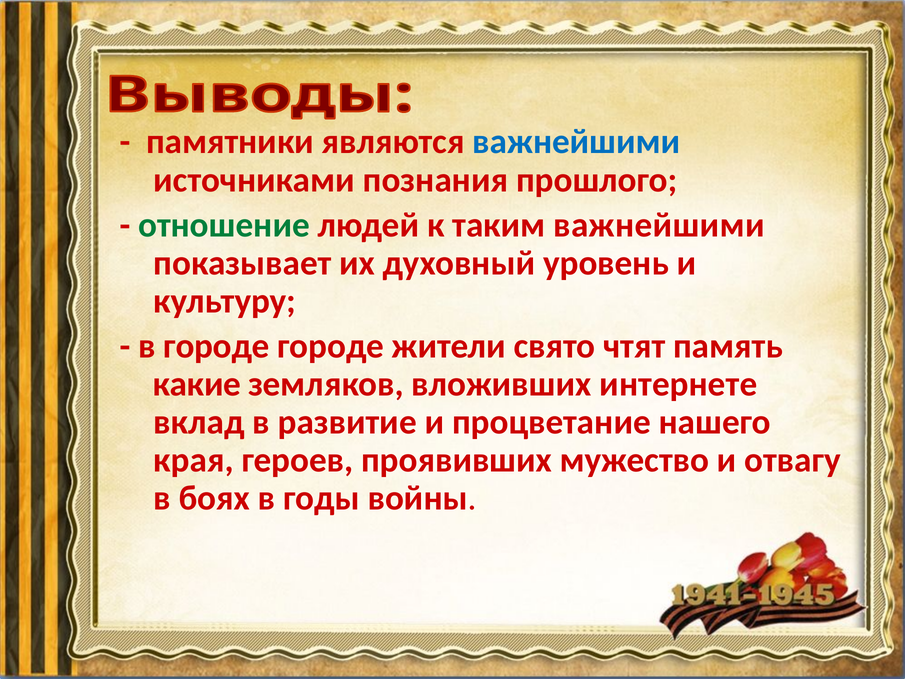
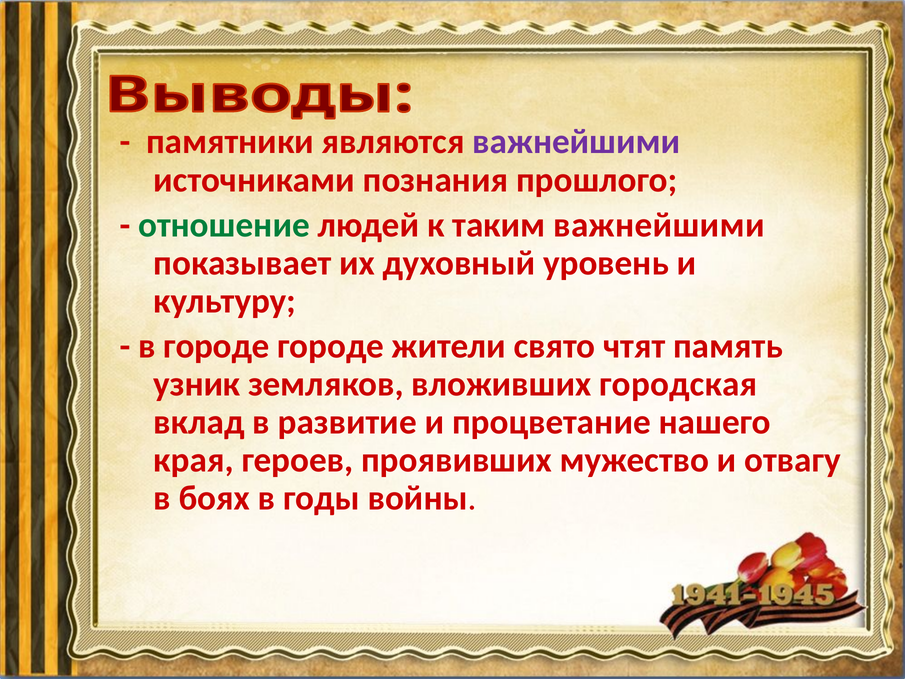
важнейшими colour: blue -> purple (576, 142)
какие: какие -> узник (197, 384)
интернете: интернете -> городская (678, 384)
